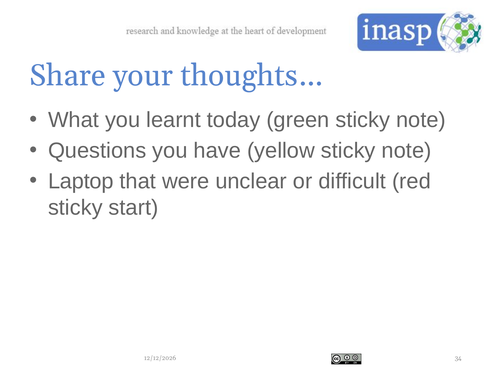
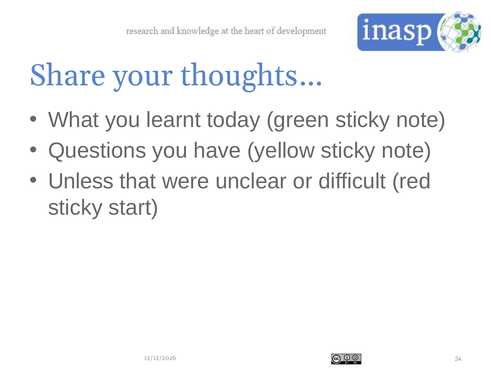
Laptop: Laptop -> Unless (81, 181)
